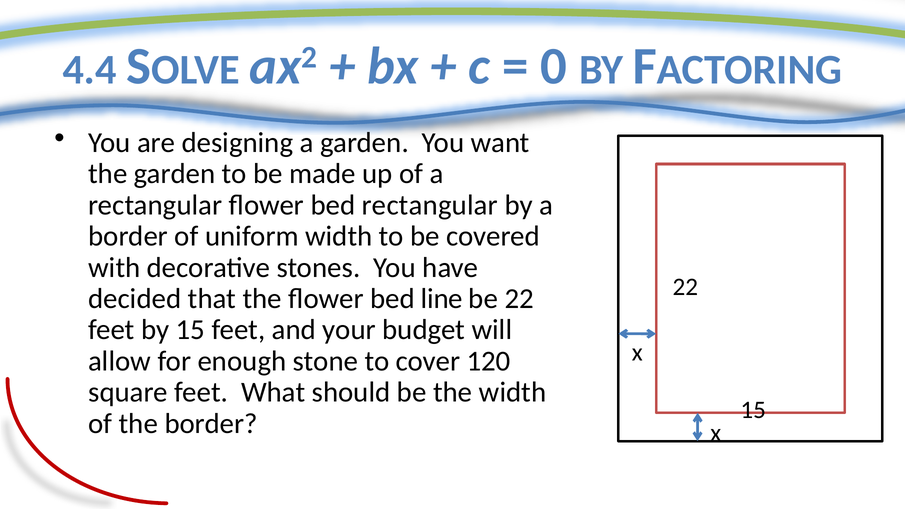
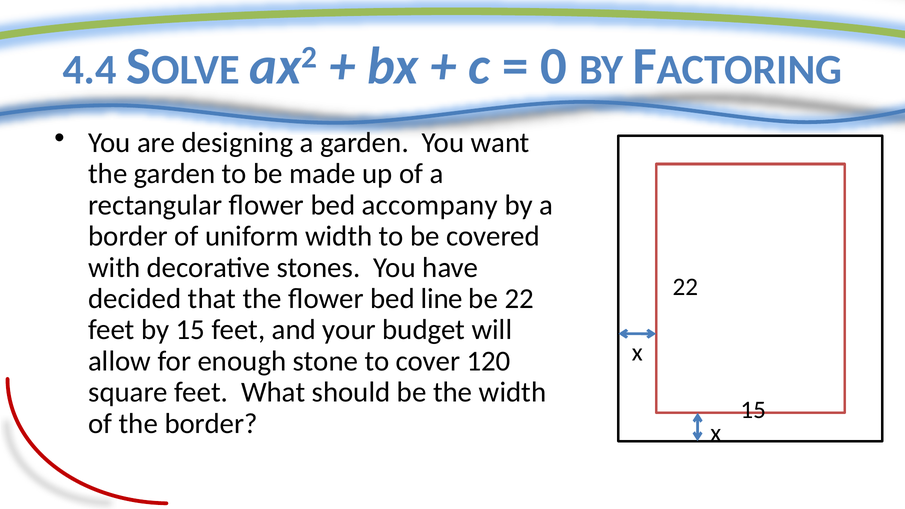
bed rectangular: rectangular -> accompany (430, 205)
